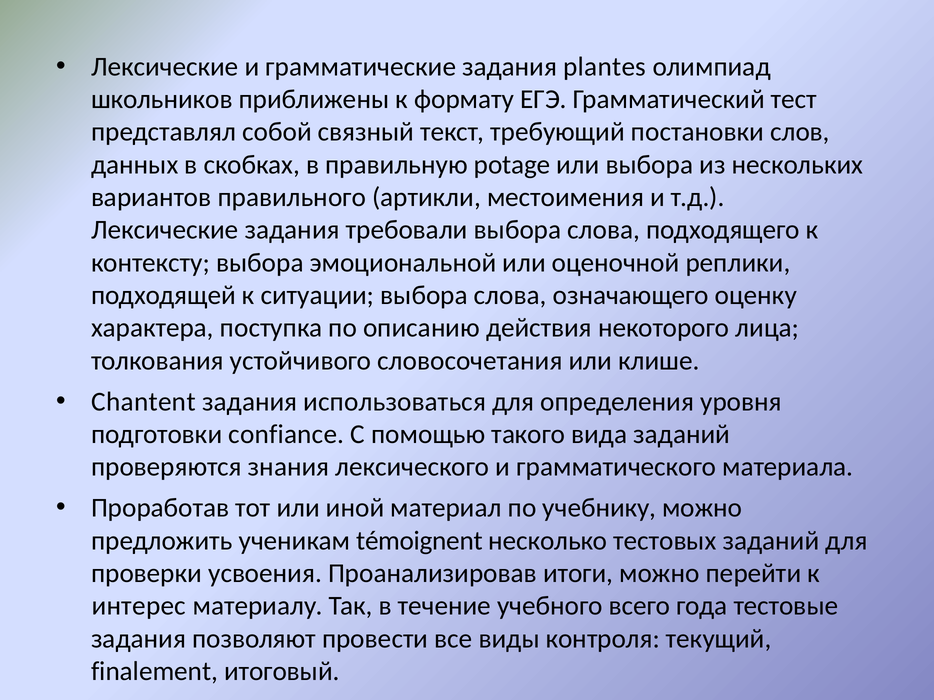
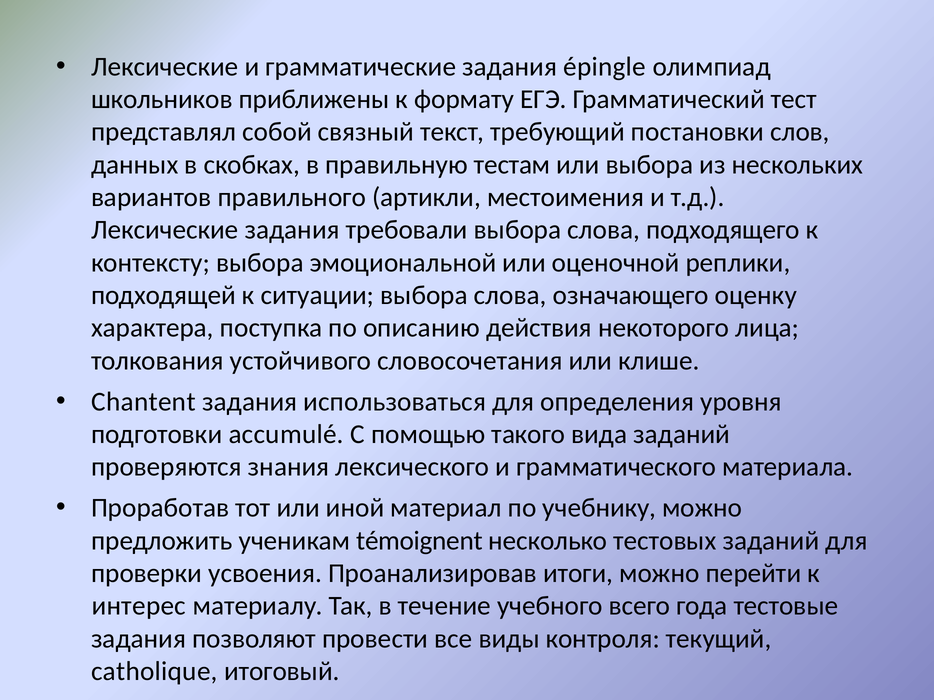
plantes: plantes -> épingle (605, 67)
potage: potage -> тестам (512, 165)
confiance: confiance -> accumulé (286, 435)
finalement: finalement -> catholique (154, 672)
